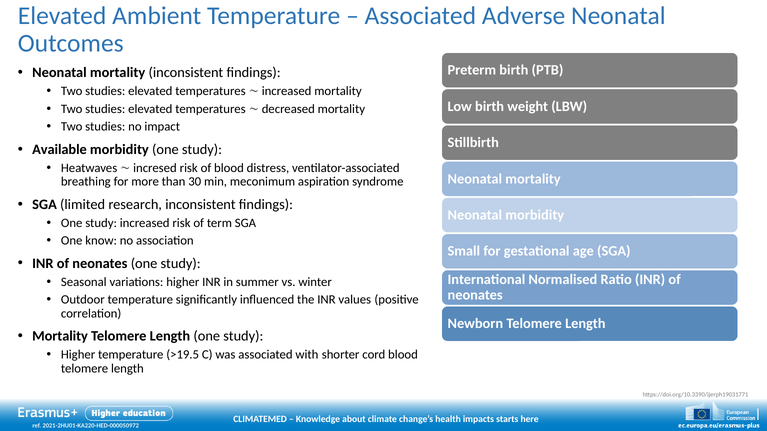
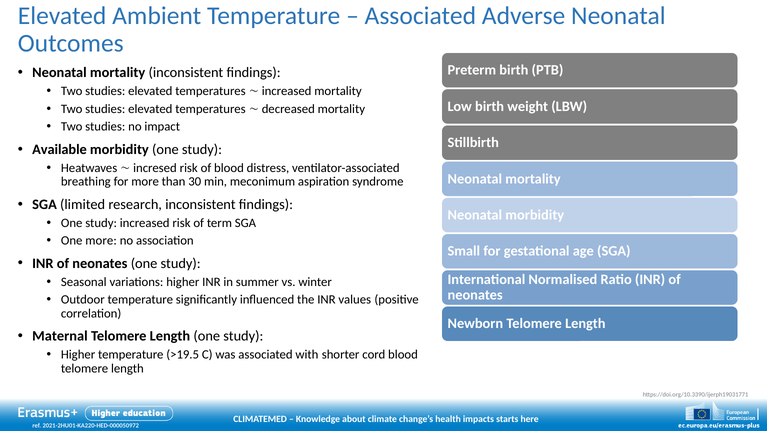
One know: know -> more (101, 241)
Mortality: Mortality -> Maternal (60, 336)
